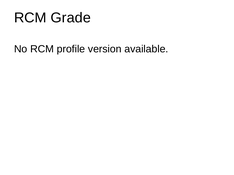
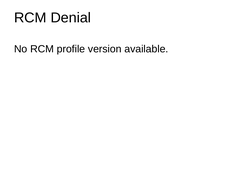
Grade: Grade -> Denial (71, 18)
